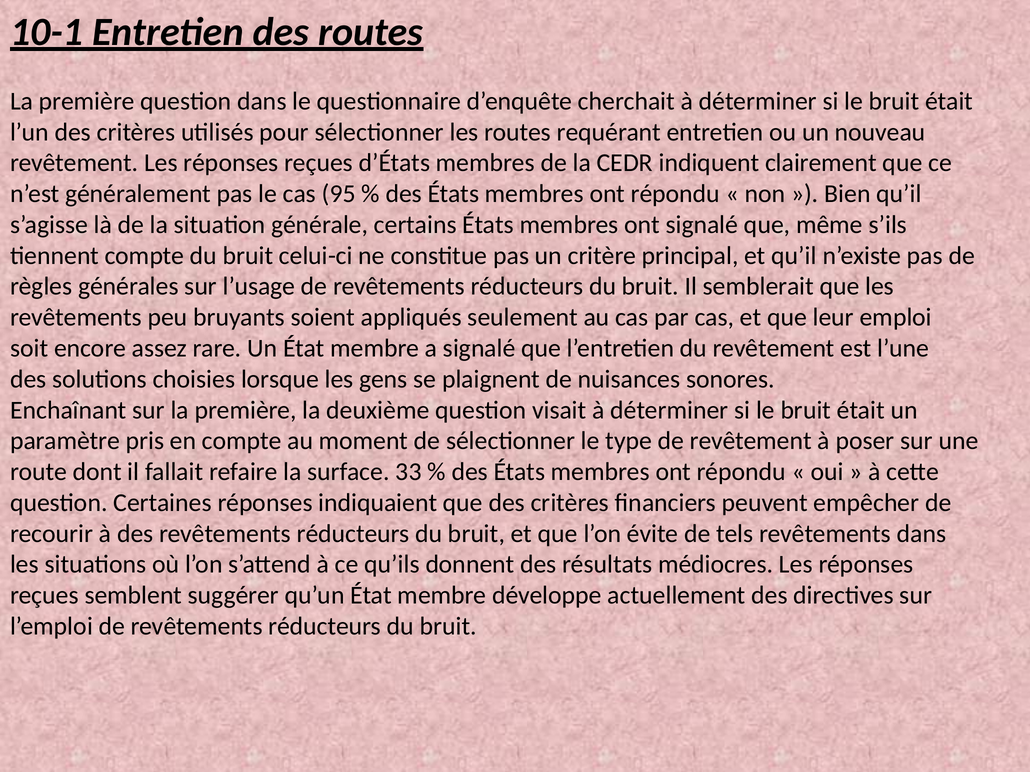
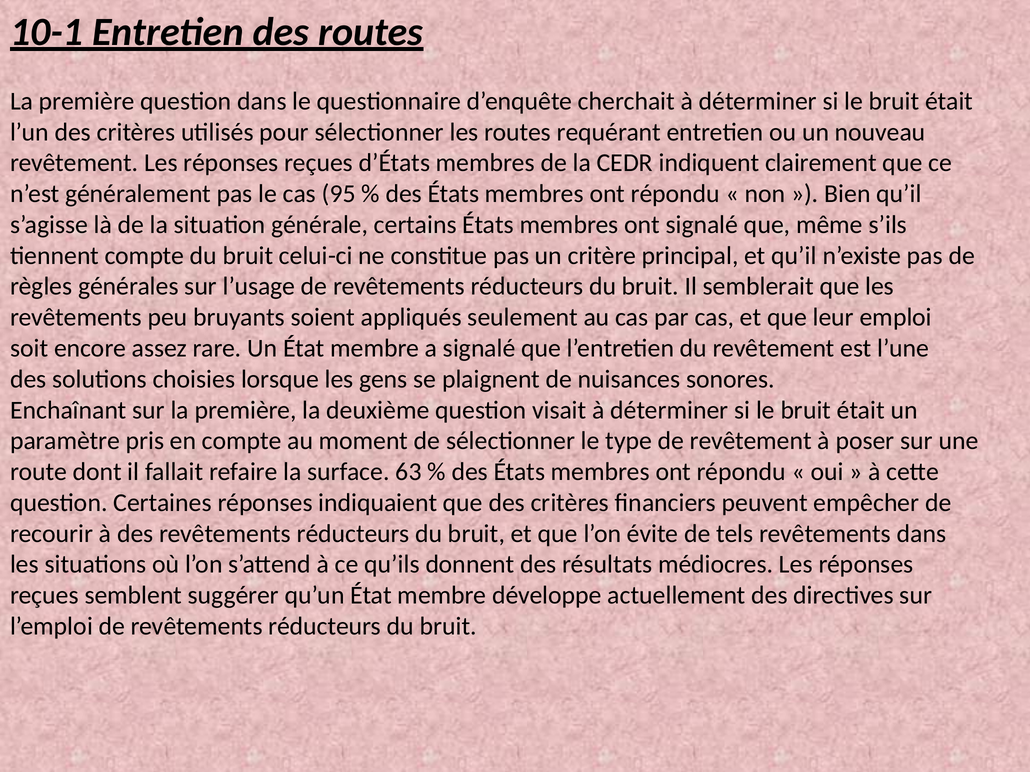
33: 33 -> 63 (409, 472)
